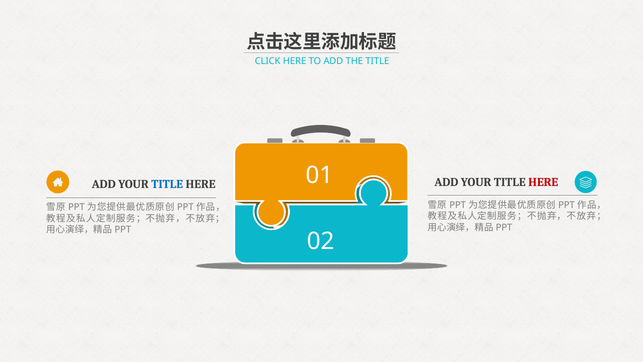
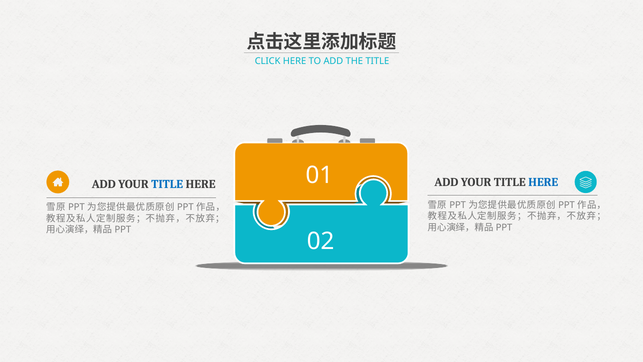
HERE colour: red -> blue (543, 182)
